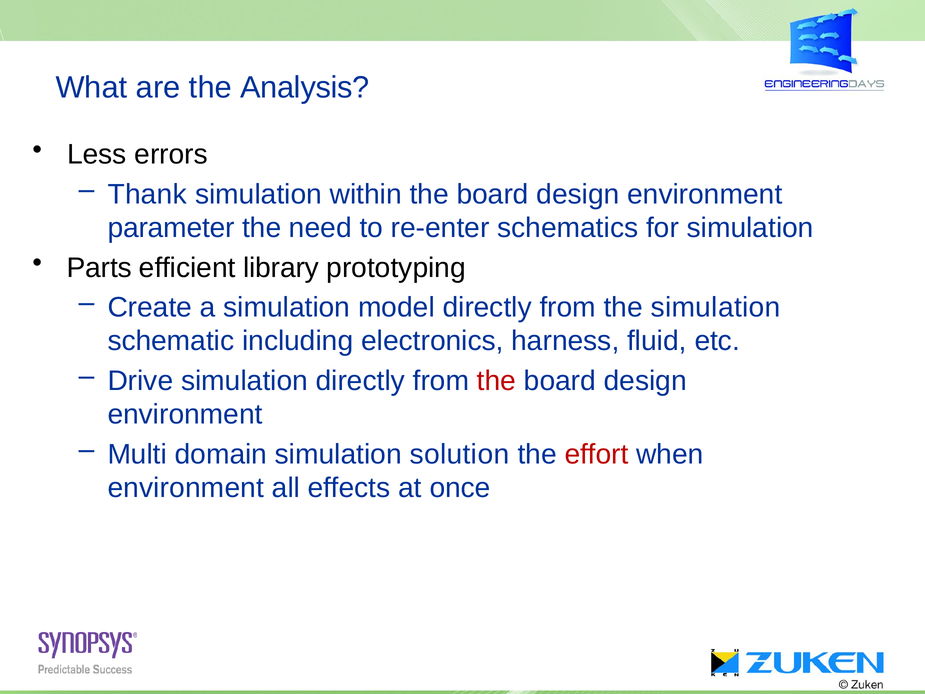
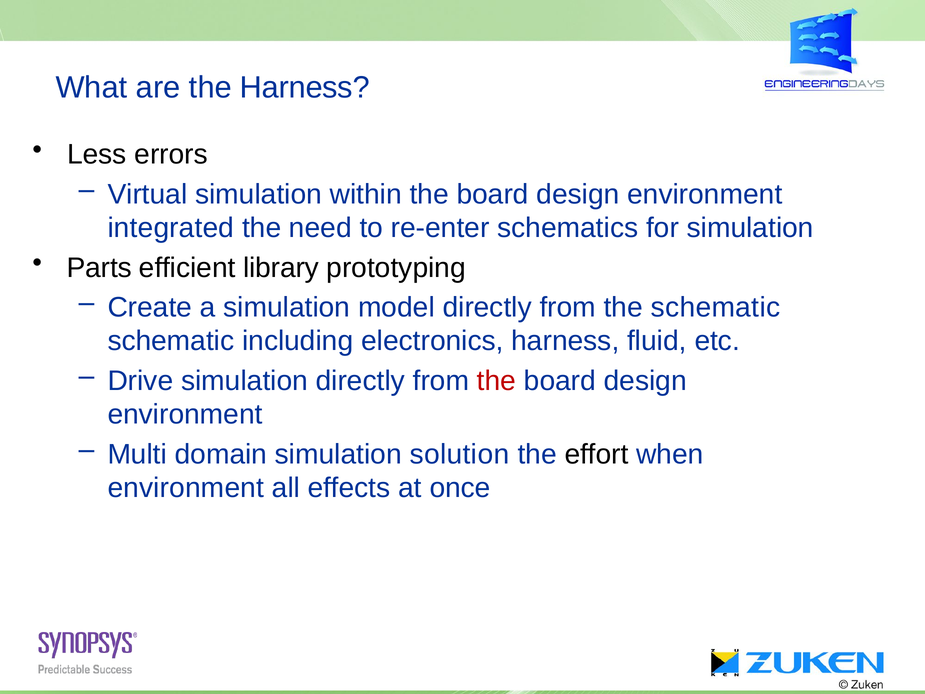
the Analysis: Analysis -> Harness (305, 88)
Thank: Thank -> Virtual (147, 194)
parameter: parameter -> integrated (171, 228)
the simulation: simulation -> schematic (716, 307)
effort colour: red -> black (597, 454)
